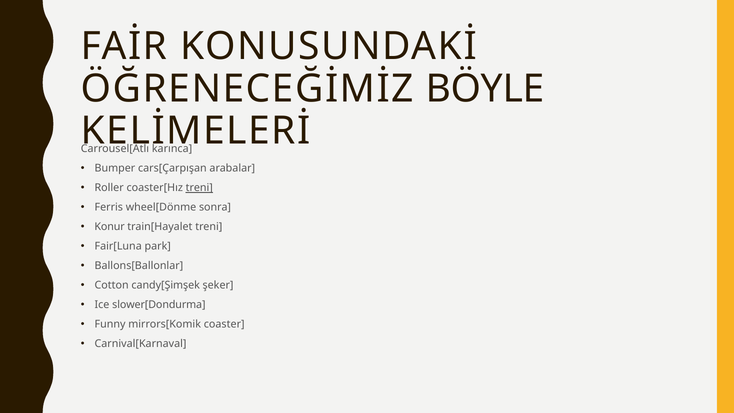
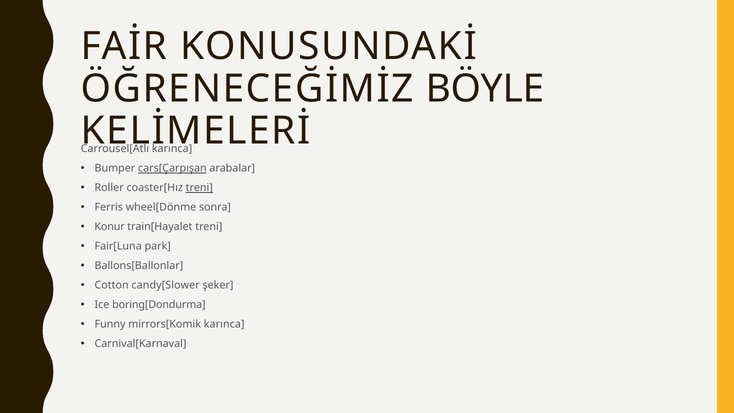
cars[Çarpışan underline: none -> present (172, 168)
candy[Şimşek: candy[Şimşek -> candy[Slower (166, 285)
slower[Dondurma: slower[Dondurma -> boring[Dondurma (159, 305)
mirrors[Komik coaster: coaster -> karınca (224, 324)
